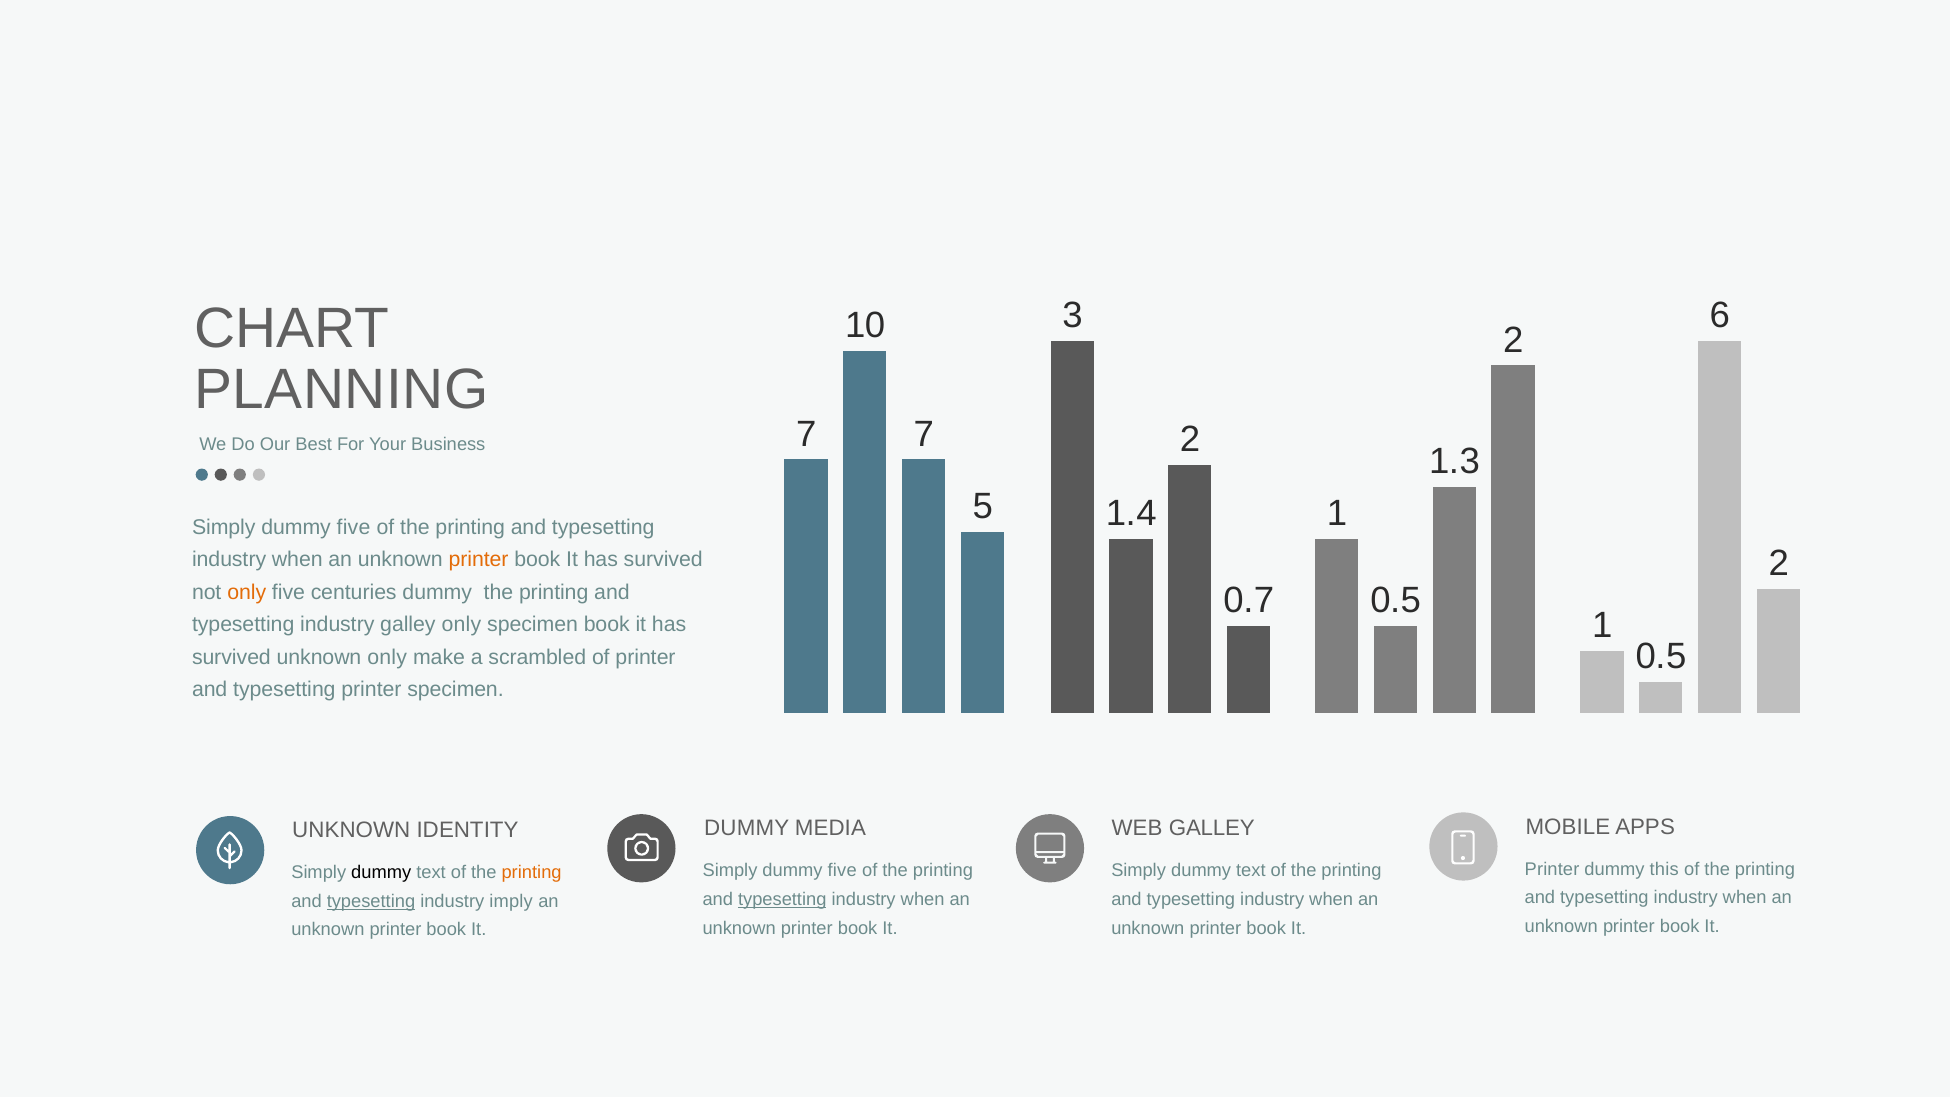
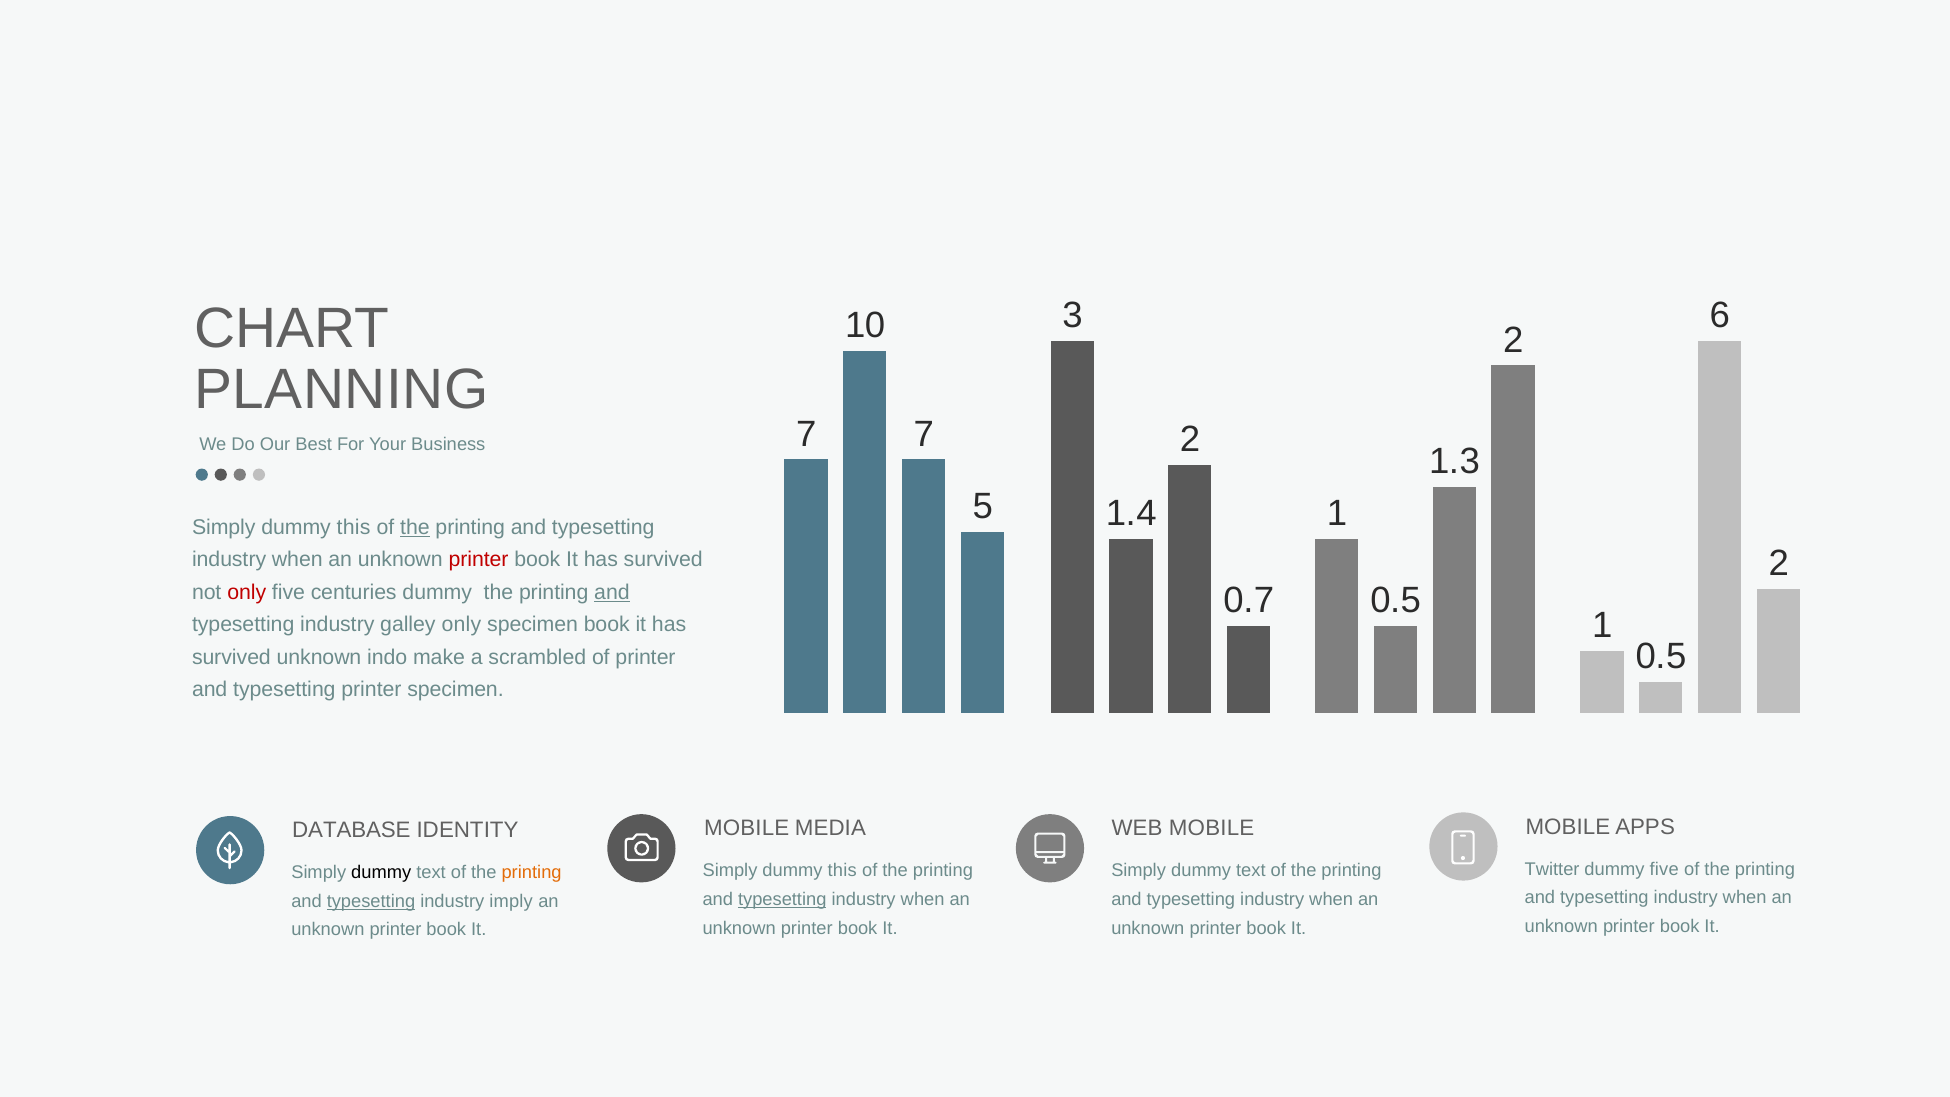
five: five -> this (354, 527)
the underline: none -> present (415, 527)
printer colour: orange -> red (479, 560)
only colour: orange -> red (247, 592)
and underline: none -> present (612, 592)
unknown only: only -> indo (387, 657)
DUMMY: DUMMY -> MOBILE (747, 828)
WEB GALLEY: GALLEY -> MOBILE (1212, 828)
UNKNOWN: UNKNOWN -> DATABASE (351, 830)
Printer: Printer -> Twitter (1552, 869)
dummy this: this -> five (1664, 869)
five: five -> this (842, 871)
